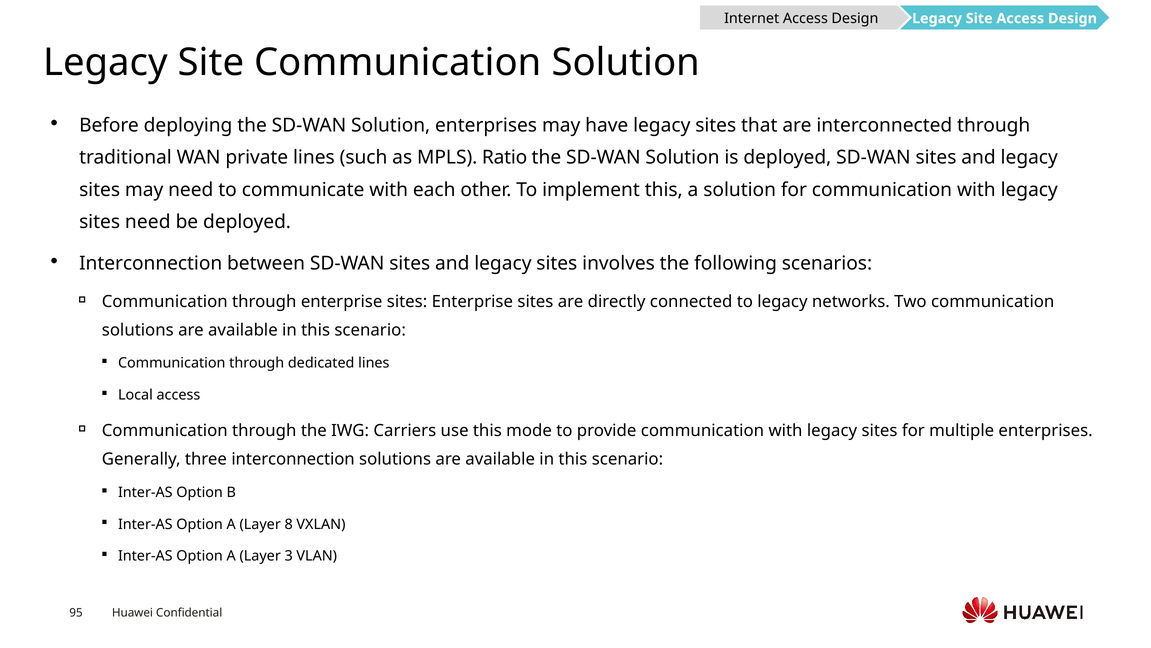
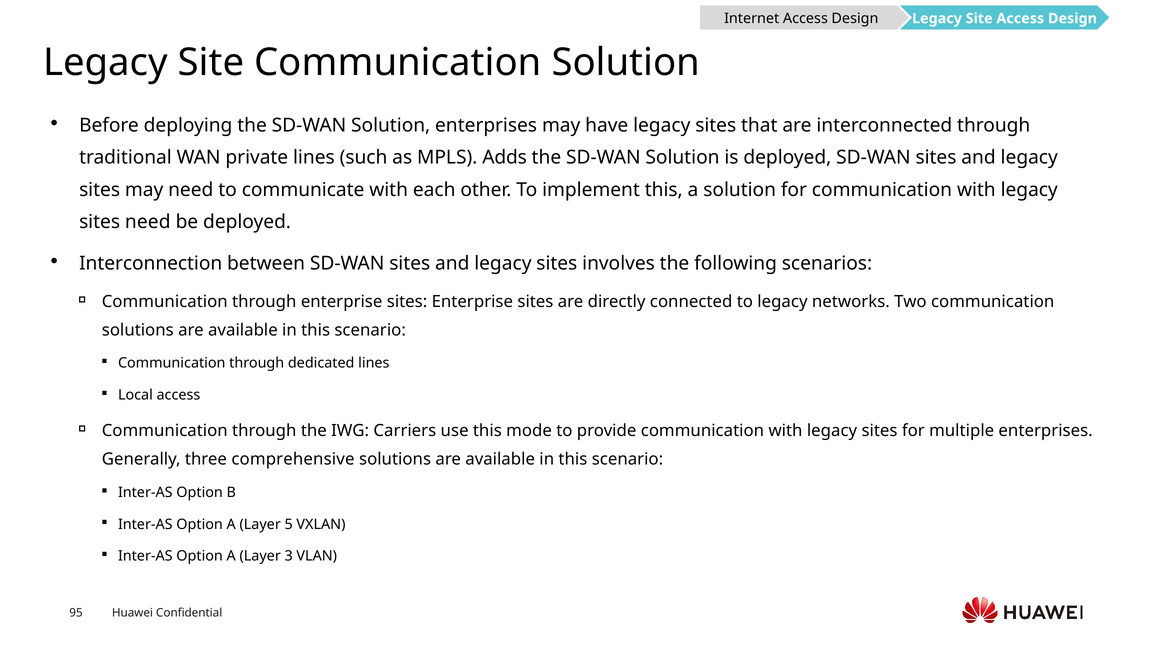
Ratio: Ratio -> Adds (505, 157)
three interconnection: interconnection -> comprehensive (293, 459)
8: 8 -> 5 (289, 524)
